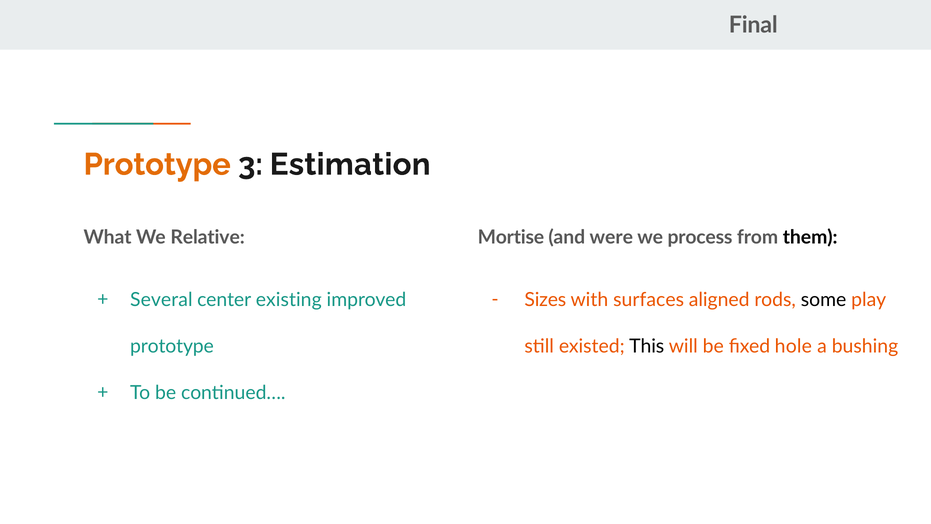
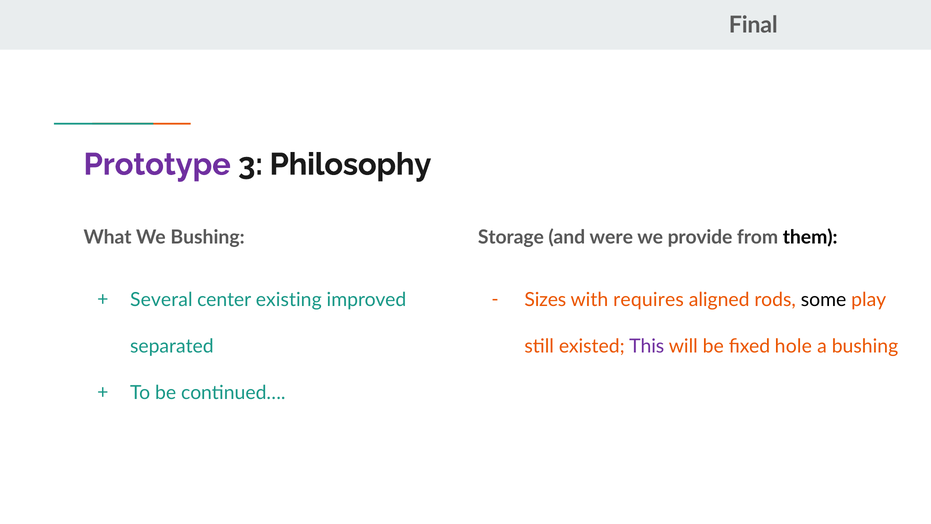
Prototype colour: orange -> purple (157, 164)
Estimation: Estimation -> Philosophy (350, 164)
We Relative: Relative -> Bushing (208, 237)
Mortise: Mortise -> Storage (511, 237)
process: process -> provide (700, 237)
surfaces: surfaces -> requires (649, 300)
prototype: prototype -> separated (172, 346)
This colour: black -> purple (647, 346)
